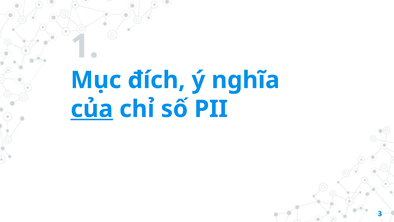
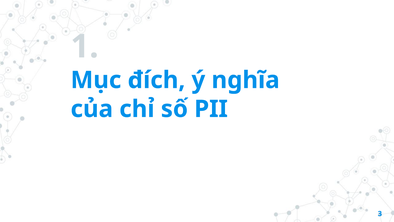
của underline: present -> none (92, 109)
